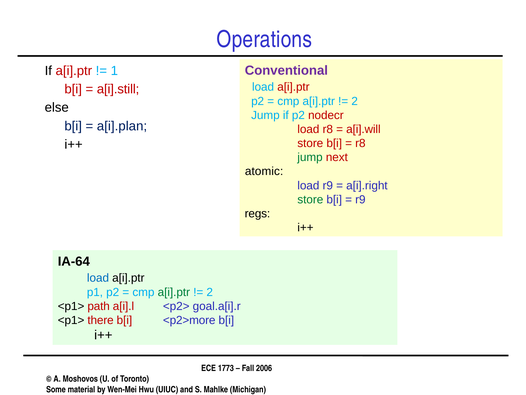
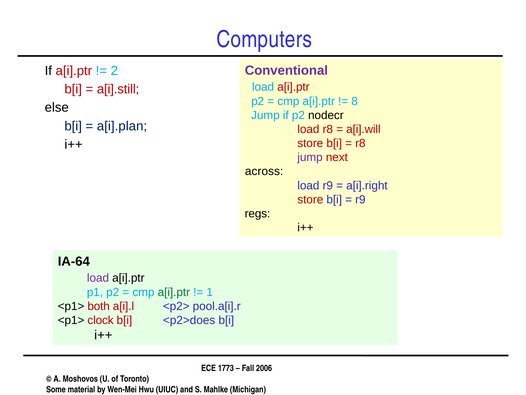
Operations: Operations -> Computers (264, 39)
1: 1 -> 2 (114, 71)
2: 2 -> 8 (355, 101)
nodecr colour: red -> black (326, 115)
jump colour: green -> purple (310, 157)
atomic: atomic -> across (264, 171)
store colour: green -> red (310, 199)
load colour: blue -> purple (98, 278)
2: 2 -> 1 (210, 292)
path: path -> both (99, 306)
goal.a[i].r: goal.a[i].r -> pool.a[i].r (217, 306)
there: there -> clock (101, 320)
<p2>more: <p2>more -> <p2>does (189, 320)
